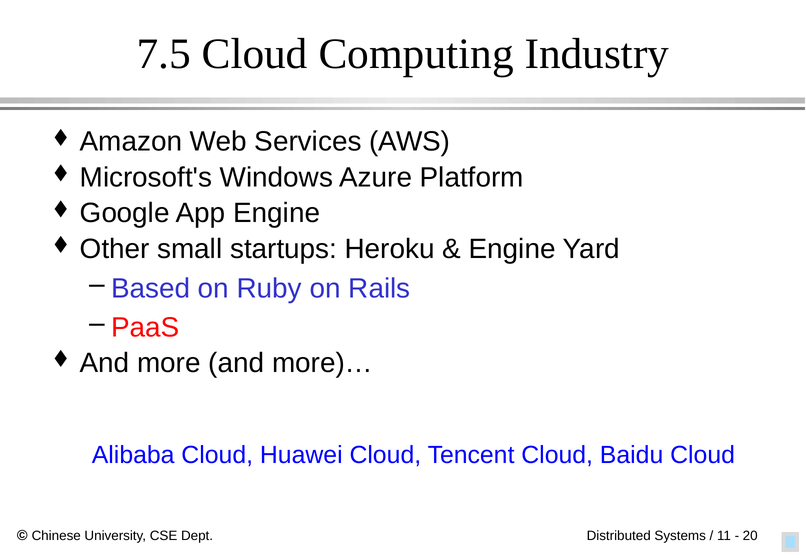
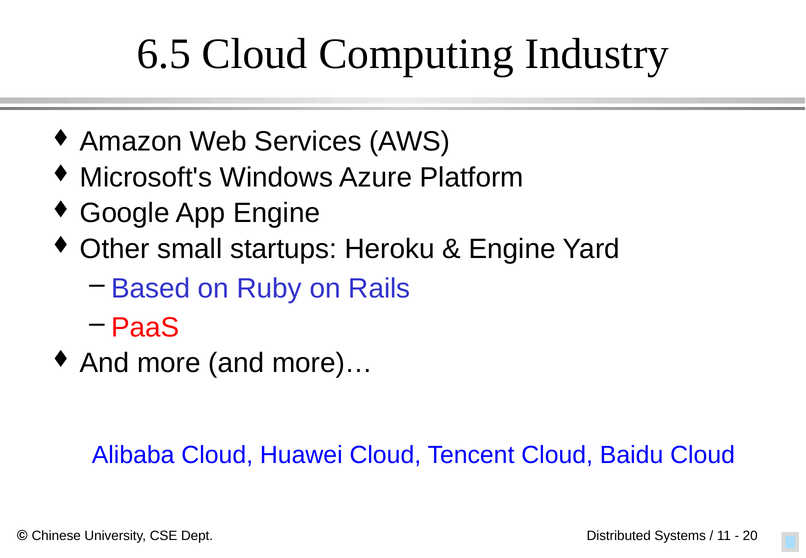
7.5: 7.5 -> 6.5 (164, 54)
